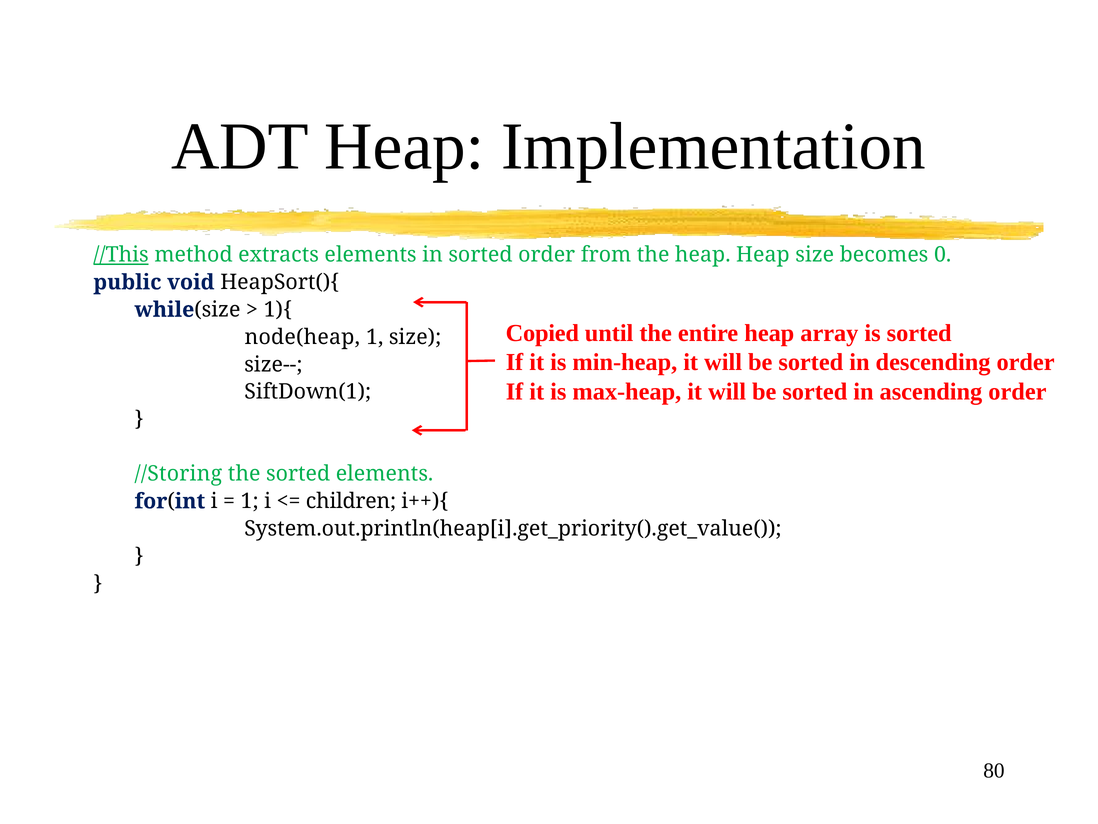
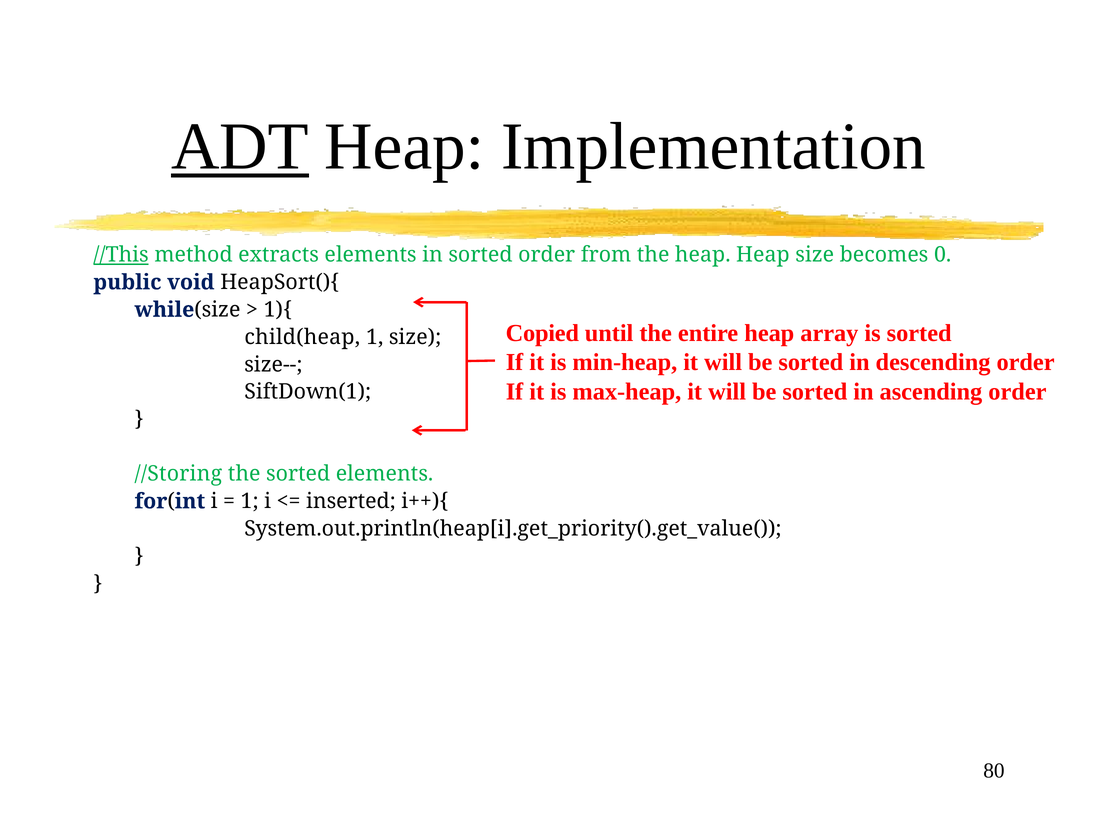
ADT underline: none -> present (240, 146)
node(heap: node(heap -> child(heap (302, 337)
children: children -> inserted (351, 501)
